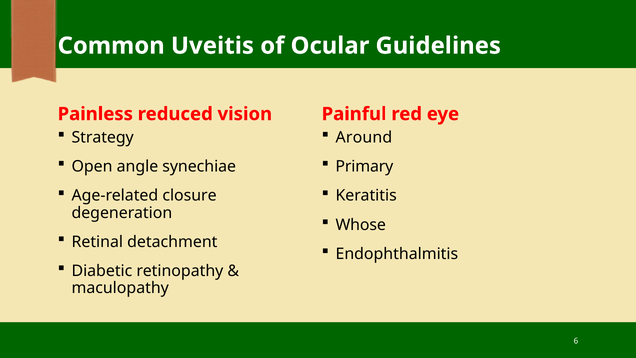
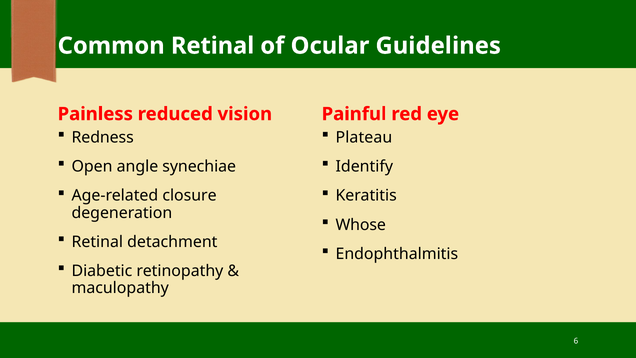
Common Uveitis: Uveitis -> Retinal (213, 46)
Strategy: Strategy -> Redness (103, 137)
Around: Around -> Plateau (364, 137)
Primary: Primary -> Identify (364, 166)
